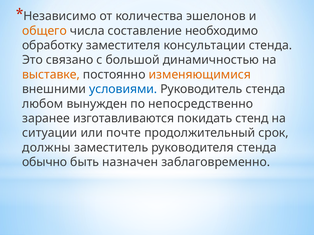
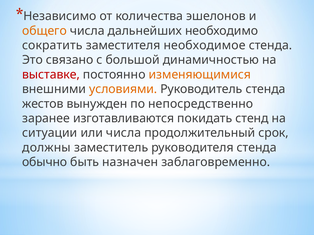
составление: составление -> дальнейших (145, 31)
обработку: обработку -> сократить (52, 45)
консультации: консультации -> необходимое (205, 45)
выставке colour: orange -> red (51, 75)
условиями colour: blue -> orange (123, 89)
любом: любом -> жестов (43, 104)
или почте: почте -> числа (124, 133)
